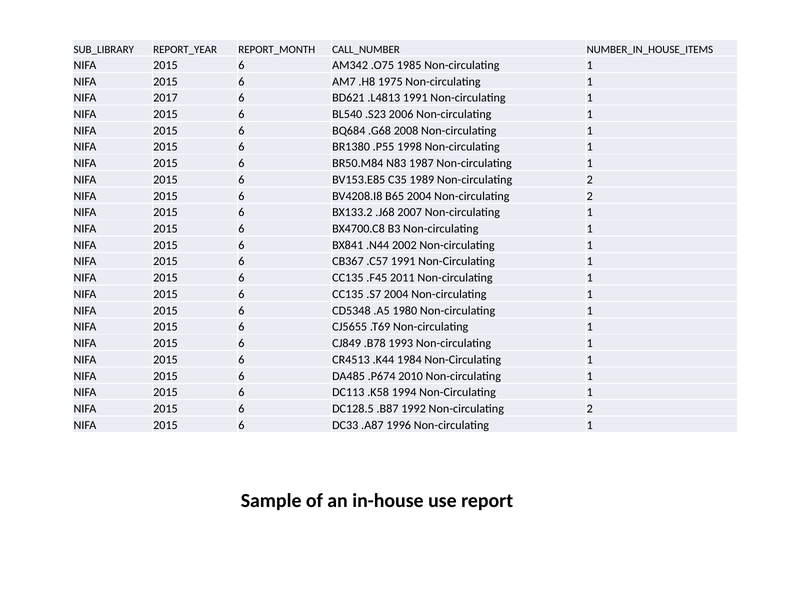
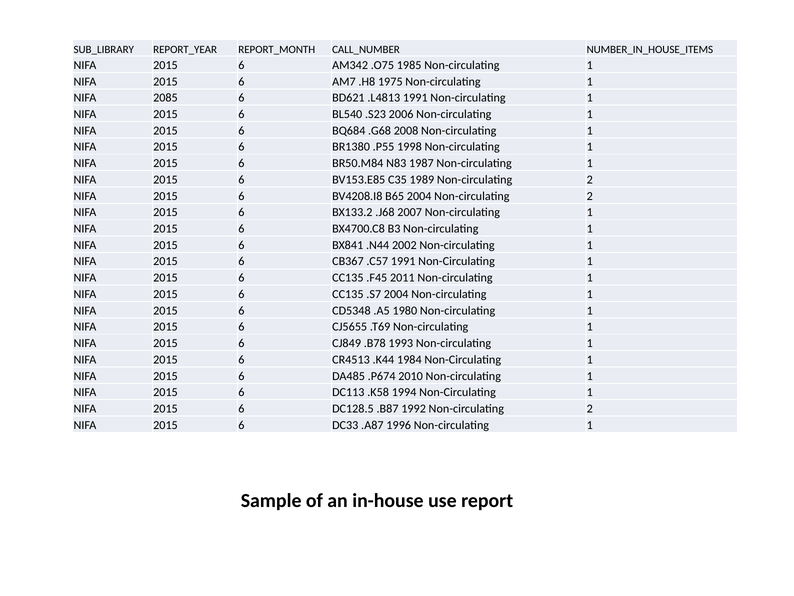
2017: 2017 -> 2085 (165, 98)
